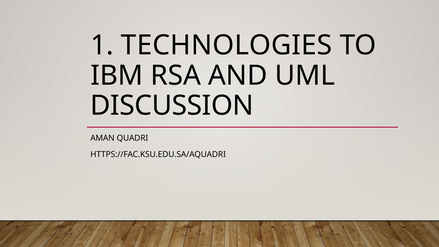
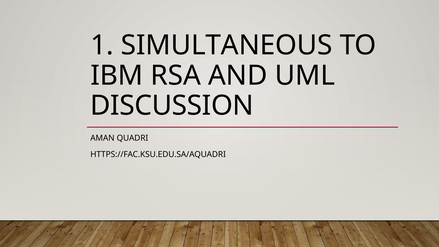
TECHNOLOGIES: TECHNOLOGIES -> SIMULTANEOUS (227, 45)
